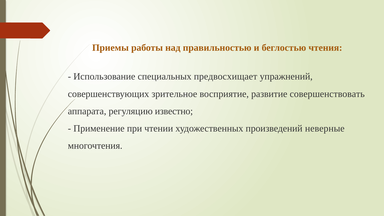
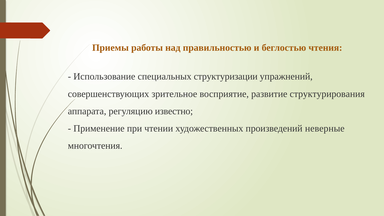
предвосхищает: предвосхищает -> структуризации (226, 77)
совершенствовать: совершенствовать -> структурирования (327, 94)
